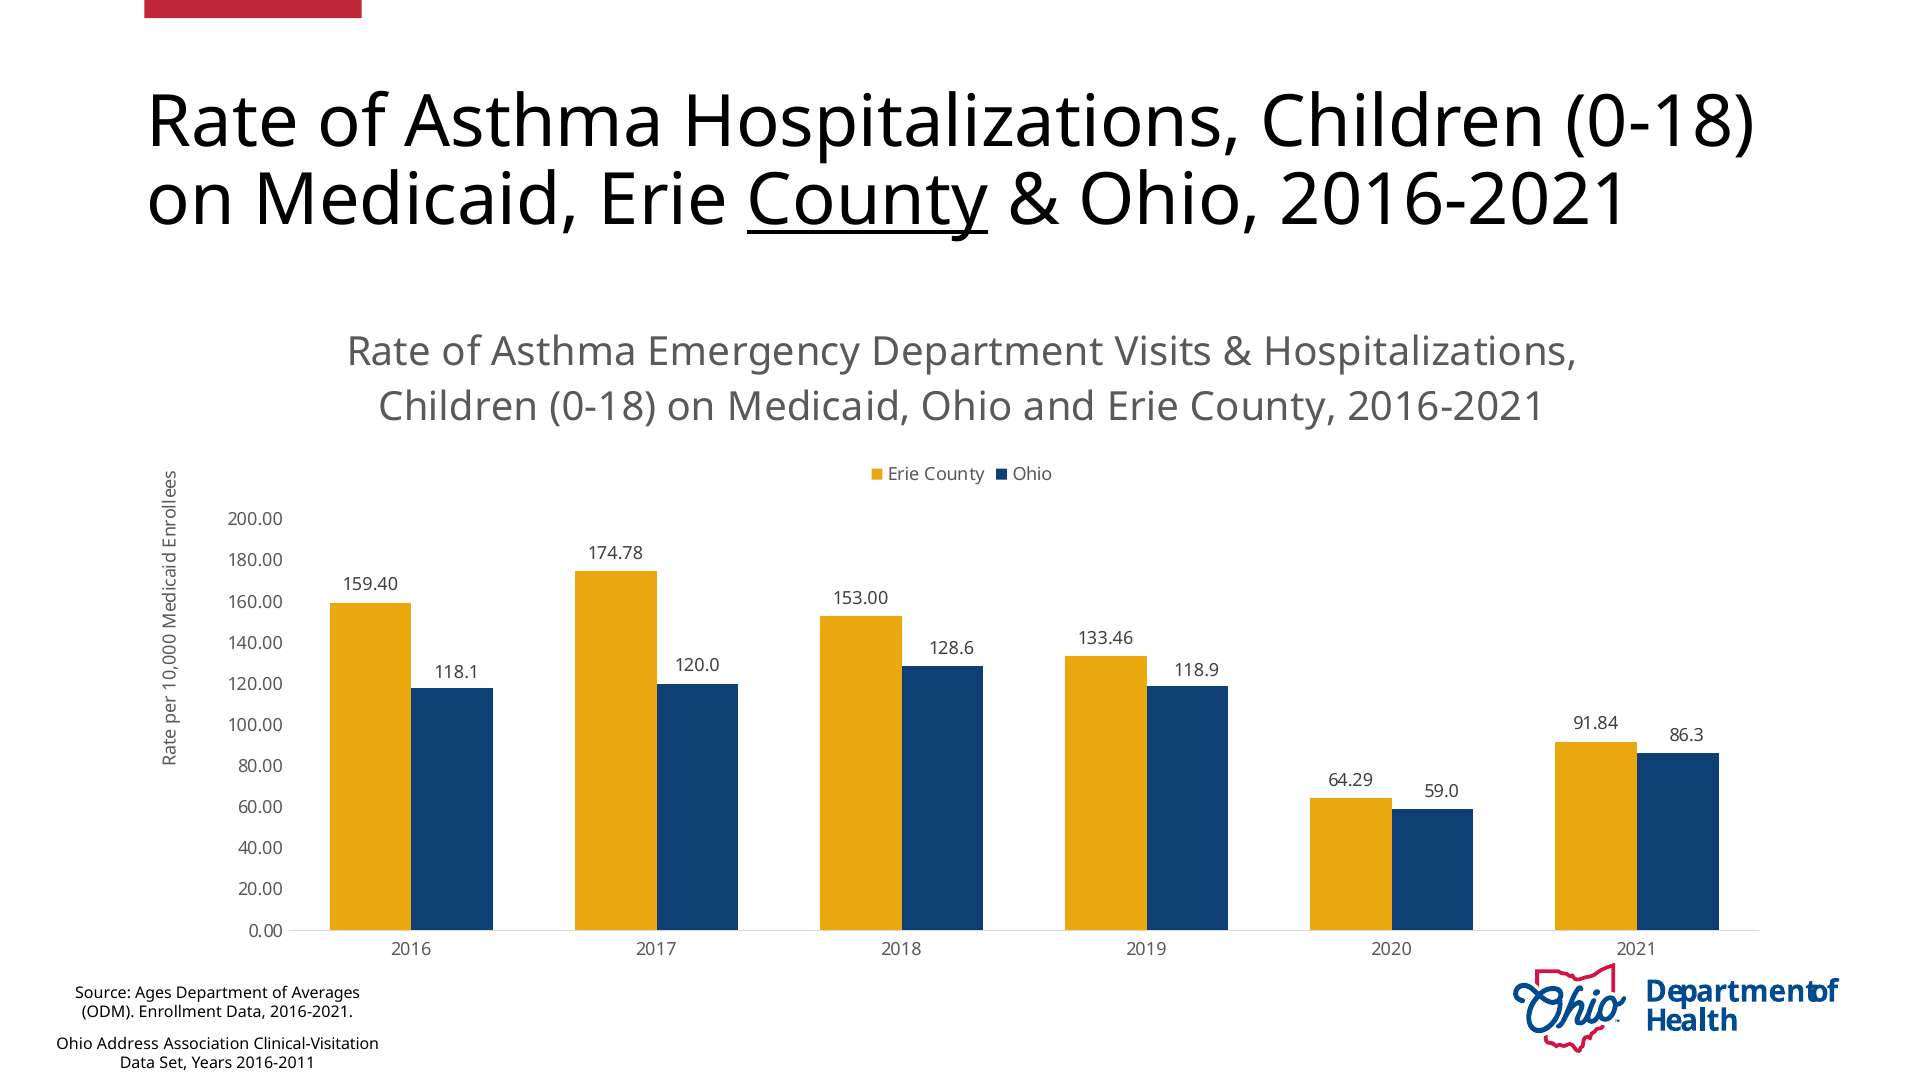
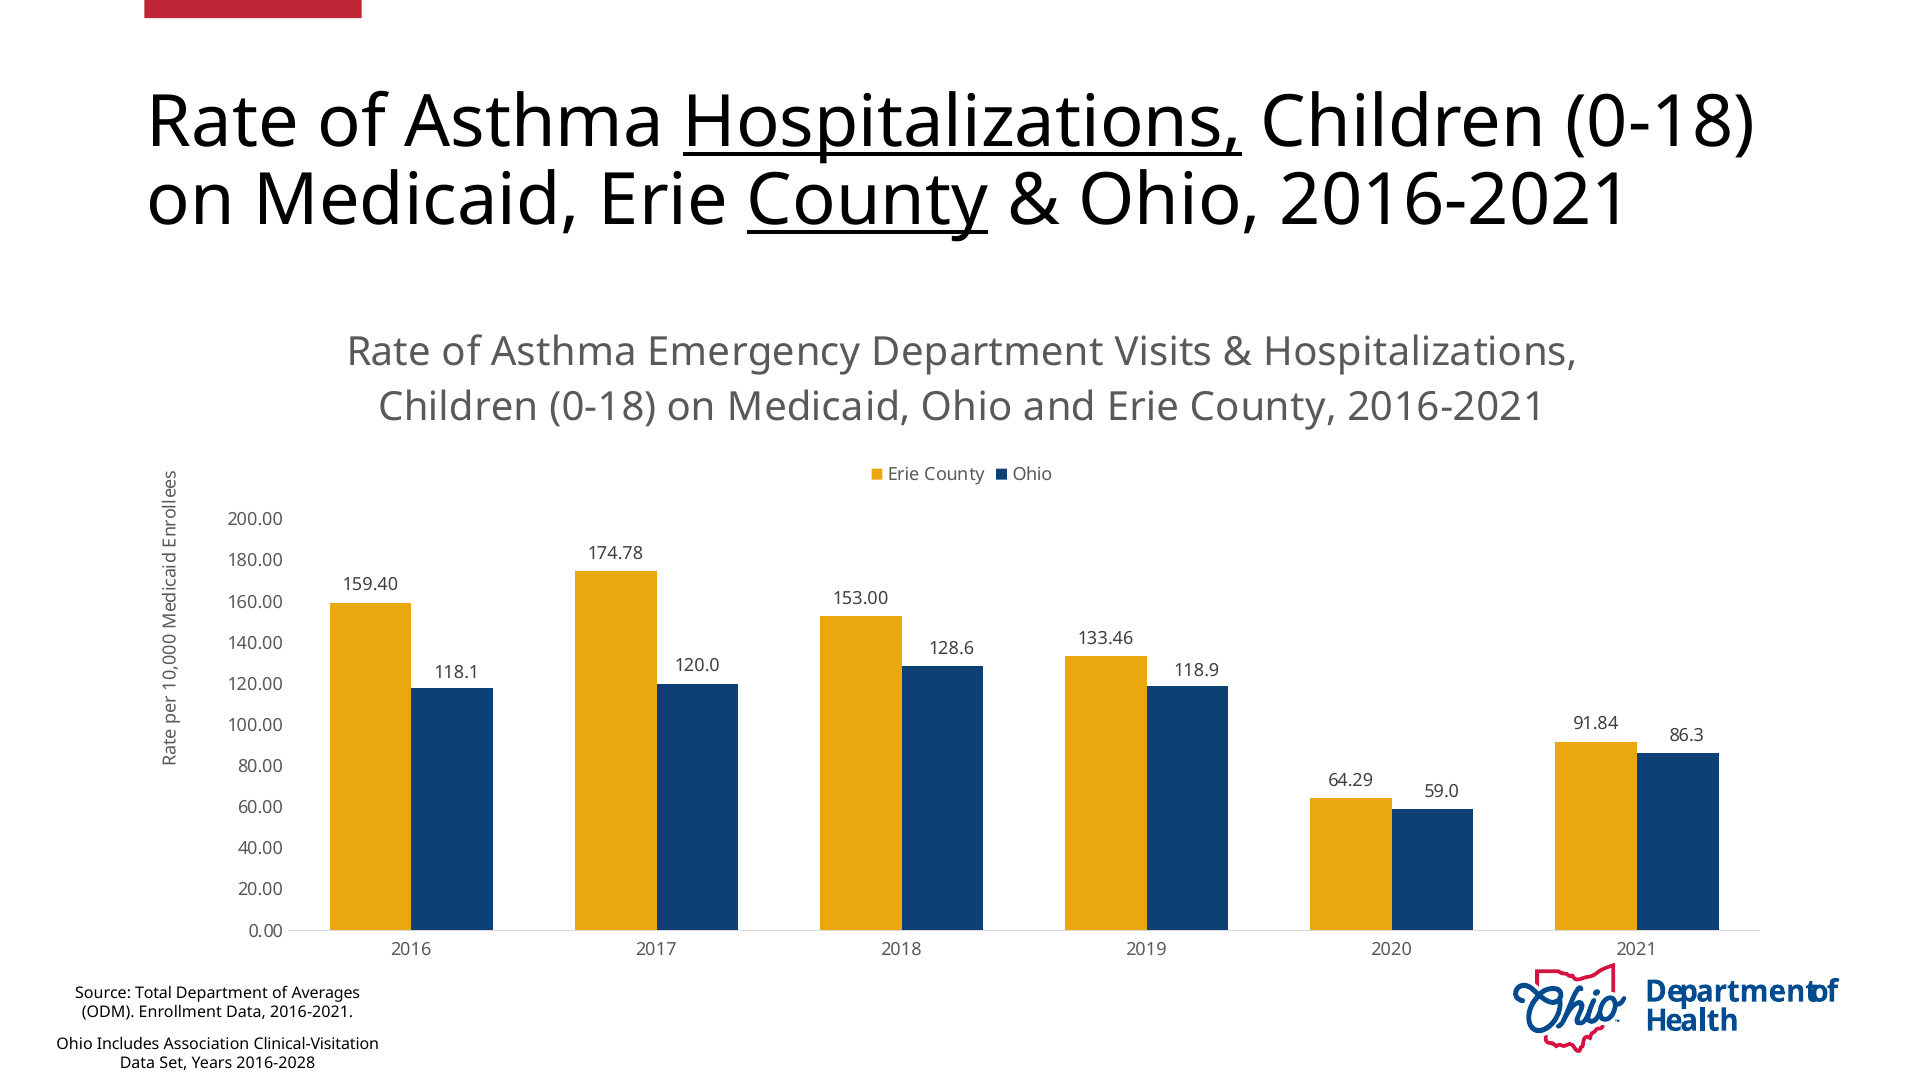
Hospitalizations underline: none -> present (962, 123)
Ages: Ages -> Total (153, 993)
Address: Address -> Includes (128, 1044)
2016-2011: 2016-2011 -> 2016-2028 (276, 1063)
